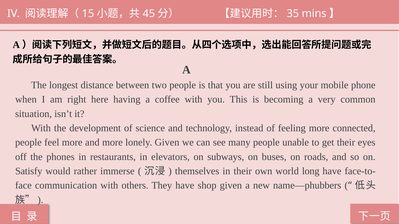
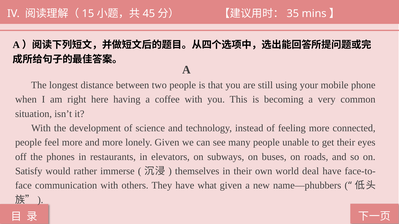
long: long -> deal (311, 171)
shop: shop -> what (207, 186)
